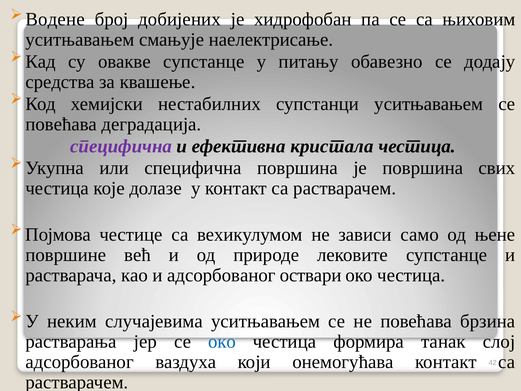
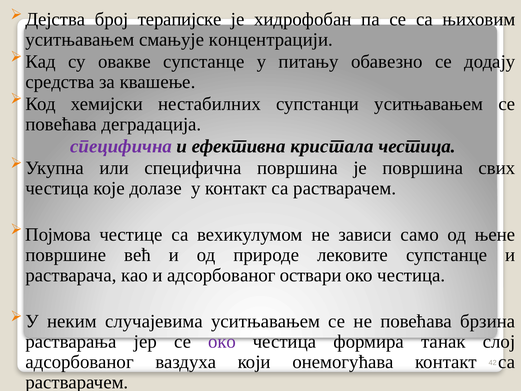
Водене: Водене -> Дејства (55, 19)
добијених: добијених -> терапијске (180, 19)
наелектрисање: наелектрисање -> концентрацији (271, 40)
око colour: blue -> purple (222, 341)
